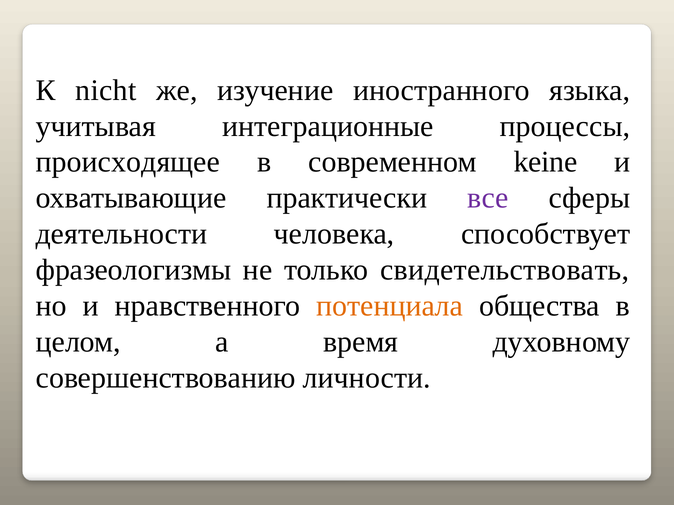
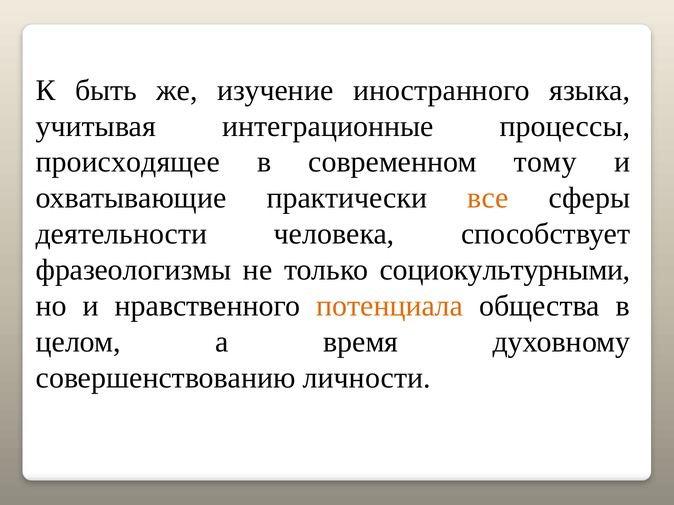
nicht: nicht -> быть (106, 90)
keine: keine -> тому (545, 162)
все colour: purple -> orange (488, 198)
свидетельствовать: свидетельствовать -> социокультурными (505, 270)
